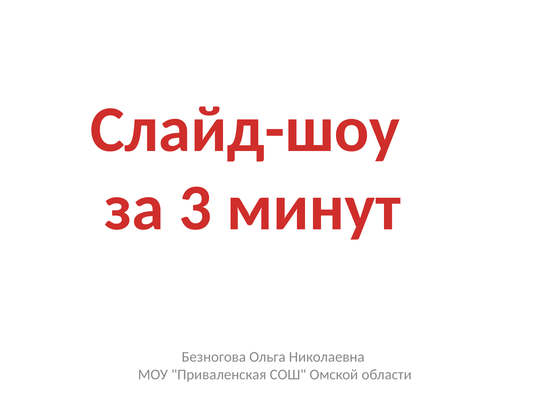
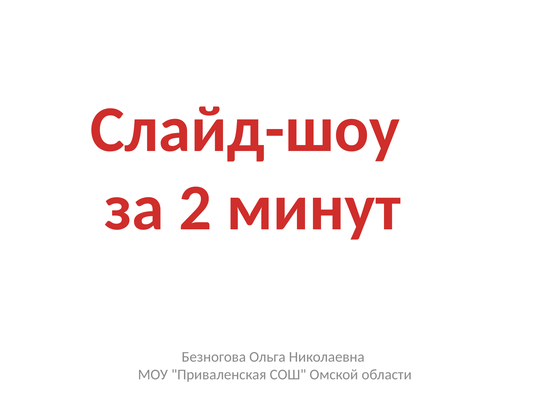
3: 3 -> 2 (195, 208)
